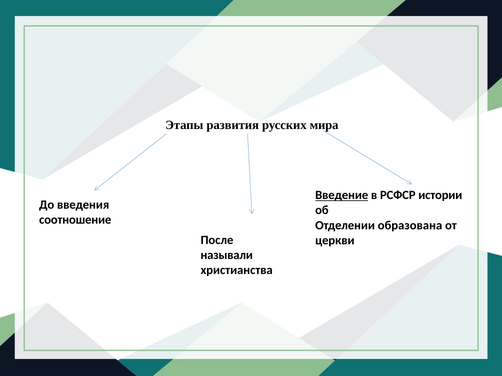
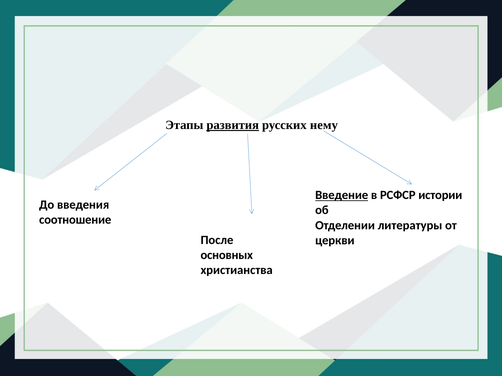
развития underline: none -> present (233, 125)
мира: мира -> нему (324, 125)
образована: образована -> литературы (410, 226)
называли: называли -> основных (227, 255)
